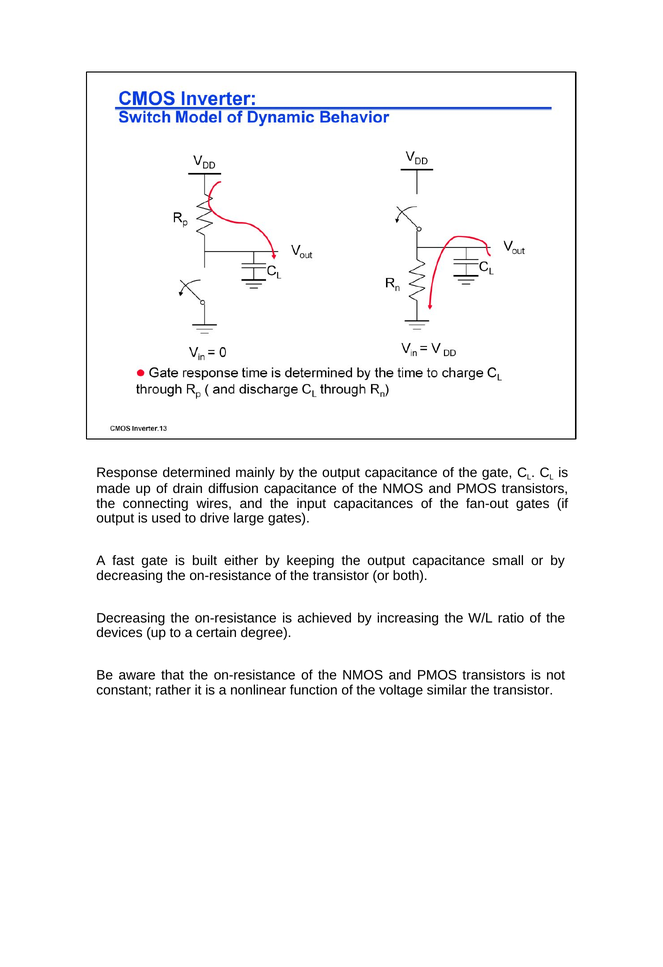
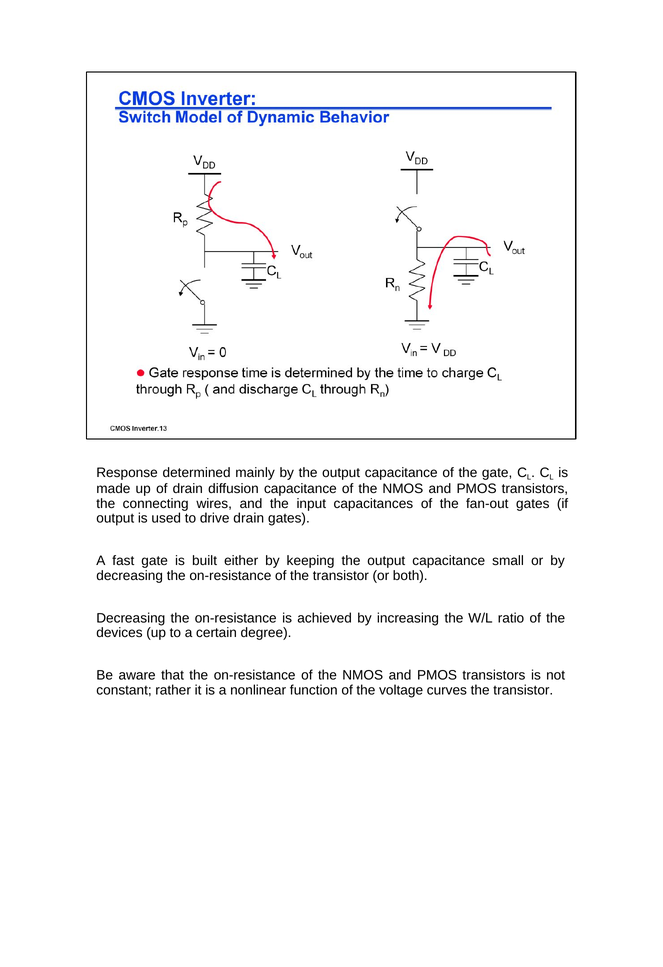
drive large: large -> drain (249, 518)
similar: similar -> curves (447, 690)
